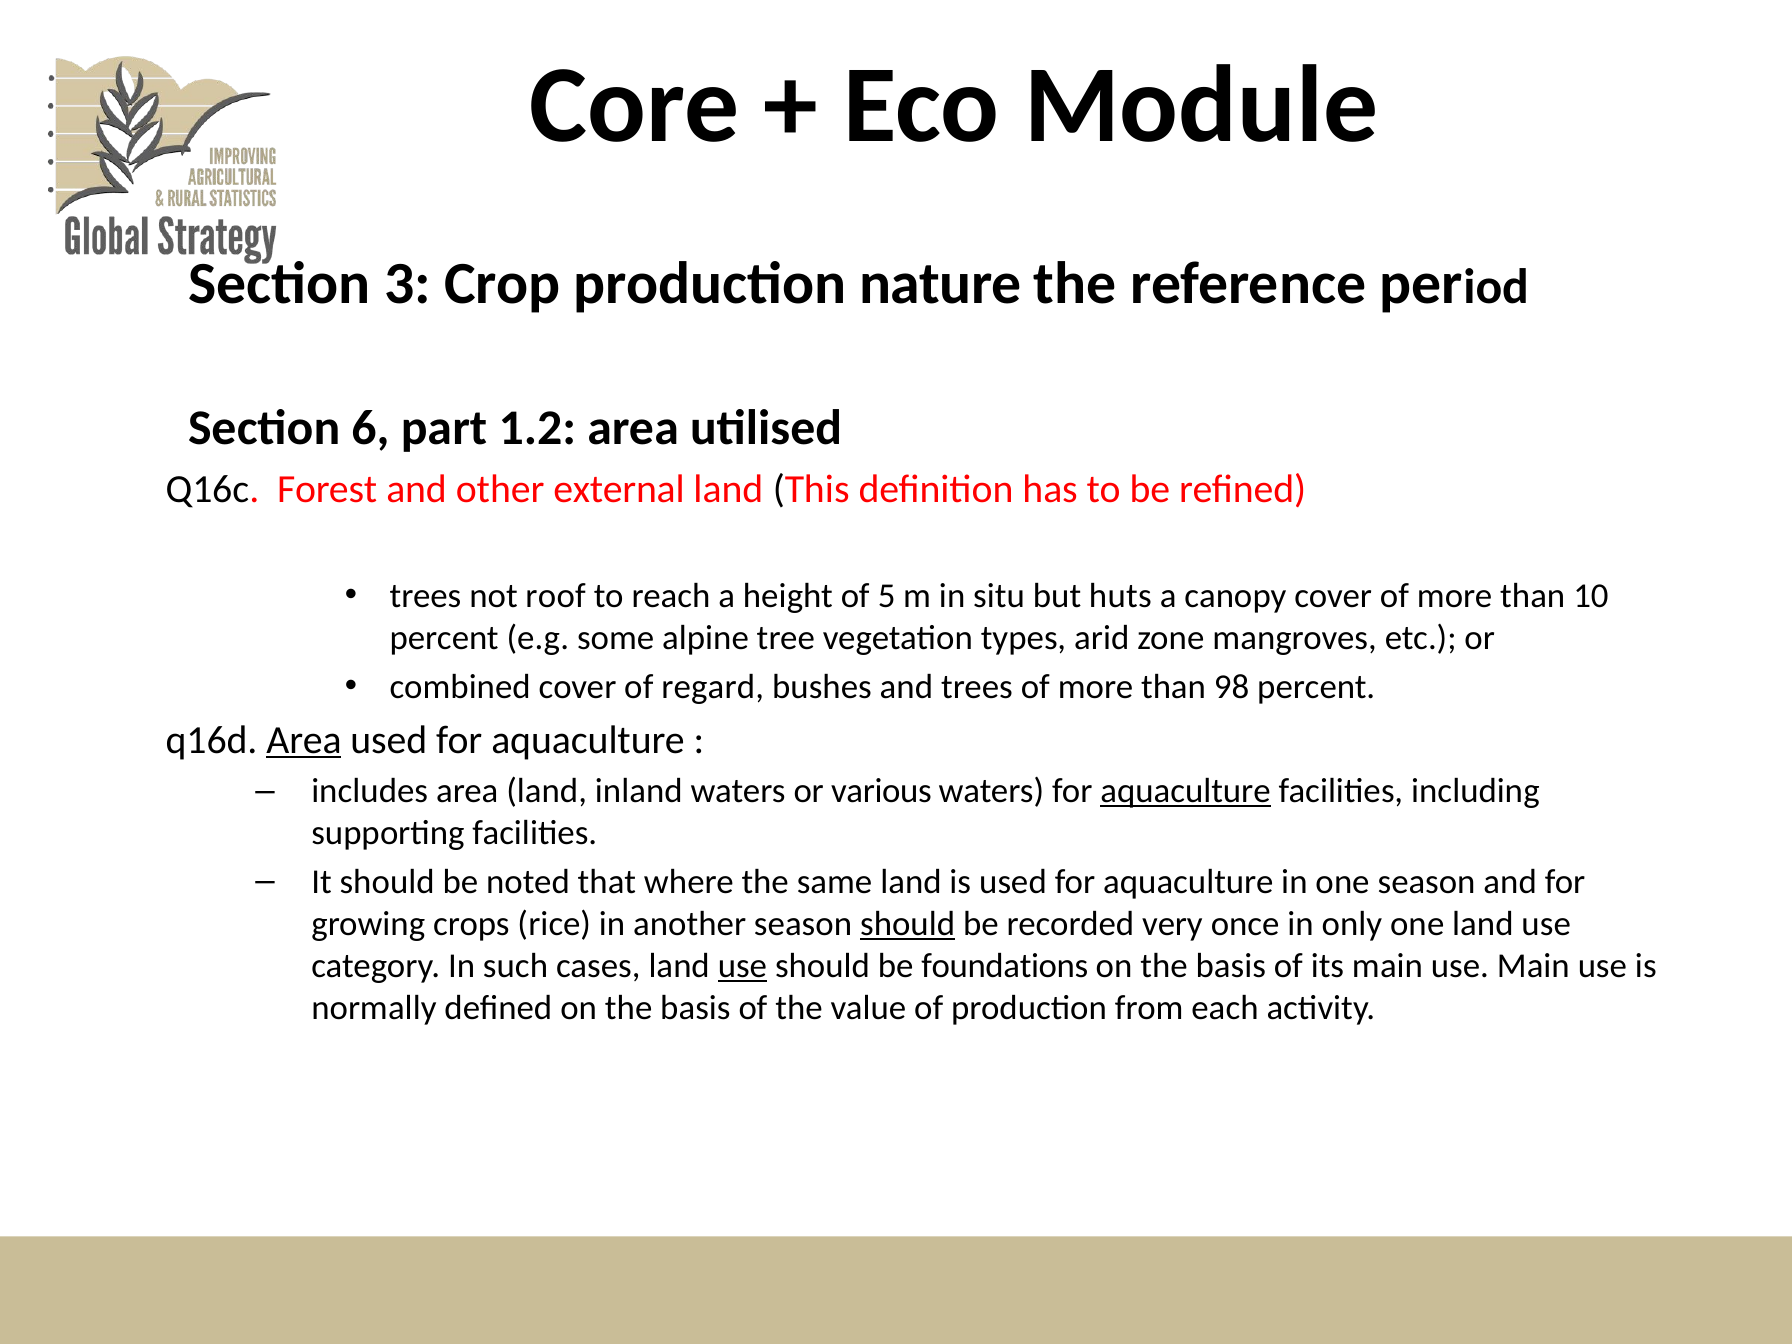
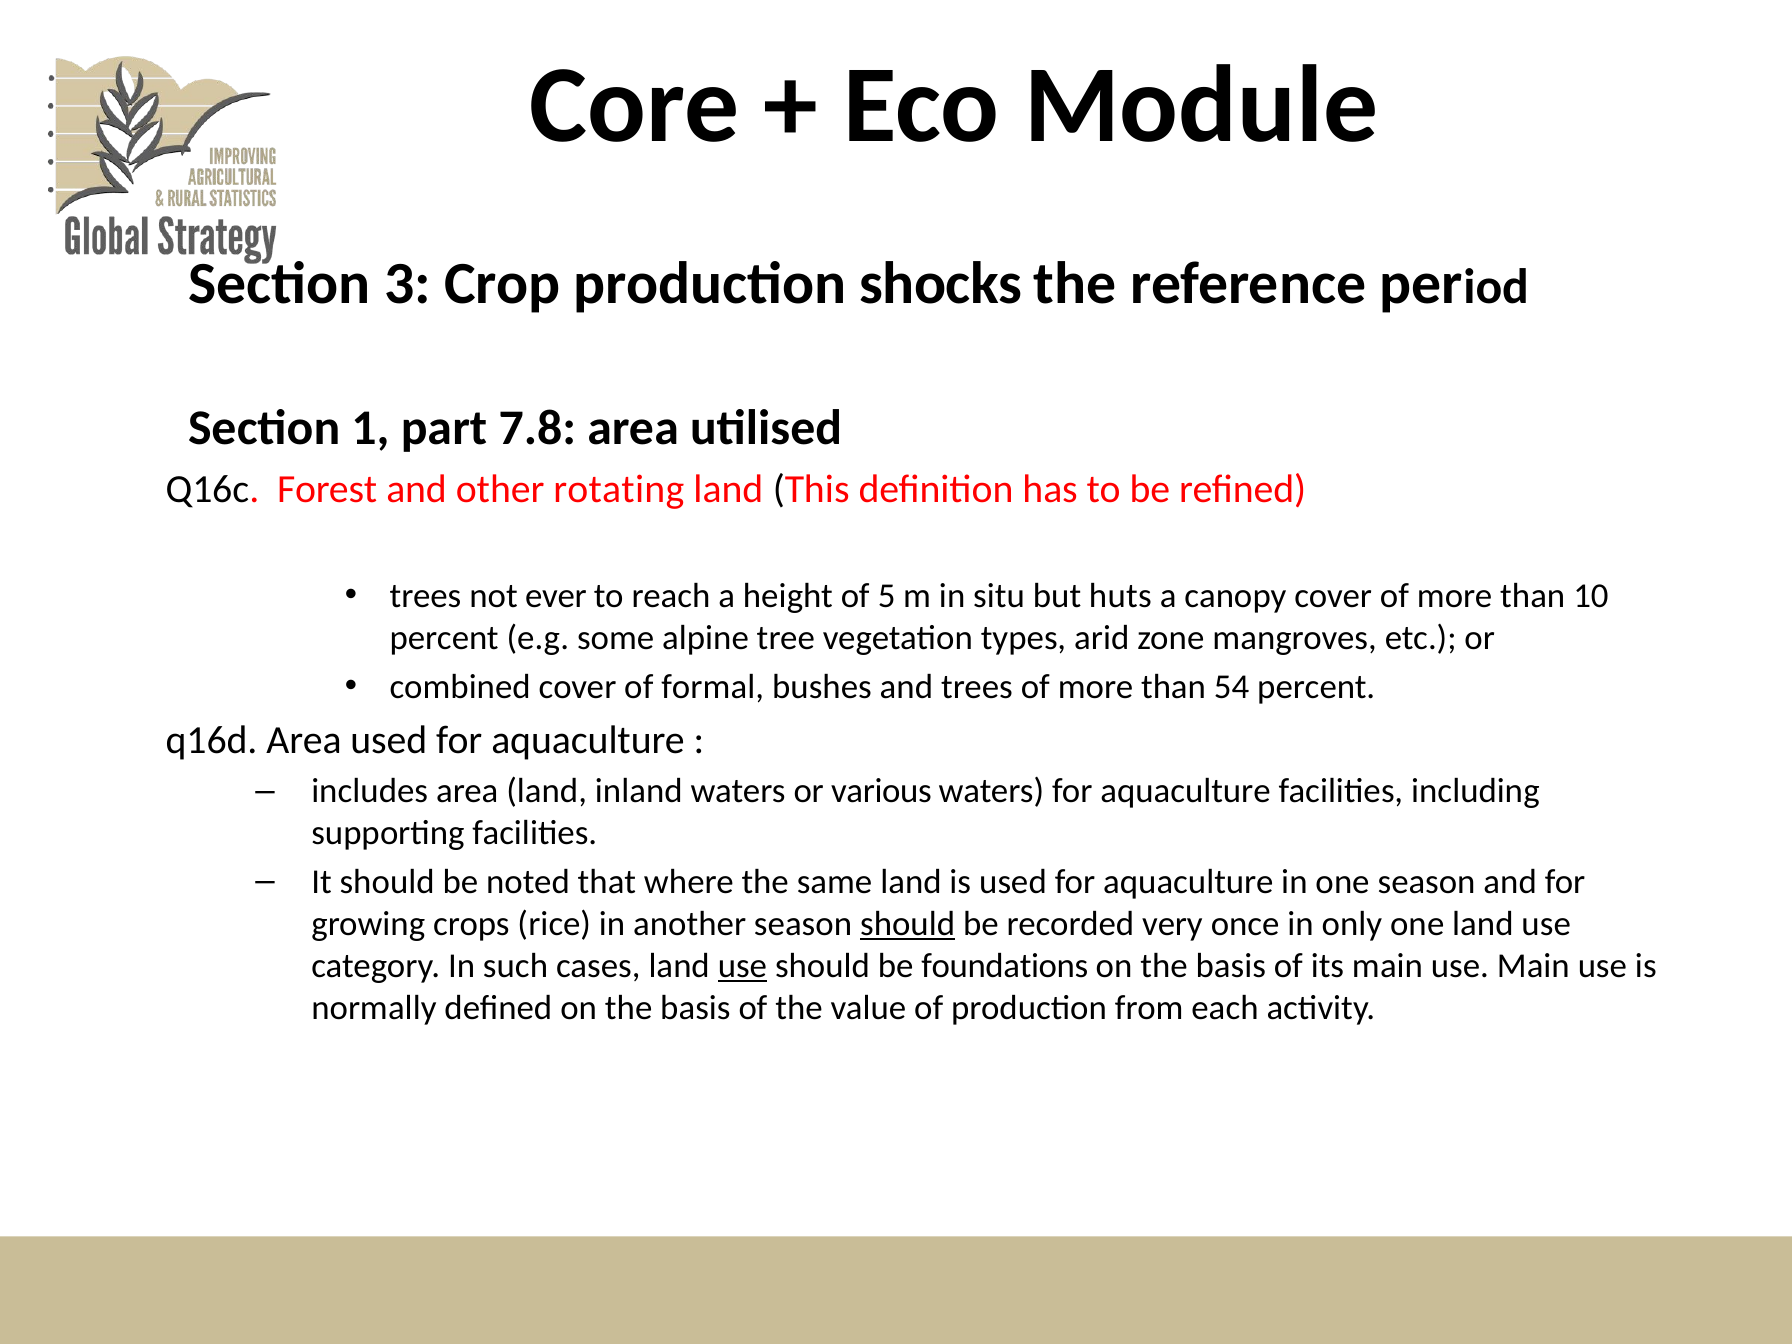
nature: nature -> shocks (941, 283)
6: 6 -> 1 (371, 428)
1.2: 1.2 -> 7.8 (537, 428)
external: external -> rotating (619, 489)
roof: roof -> ever (556, 596)
regard: regard -> formal (713, 687)
98: 98 -> 54 (1232, 687)
Area underline: present -> none (304, 740)
aquaculture underline: present -> none (1185, 791)
